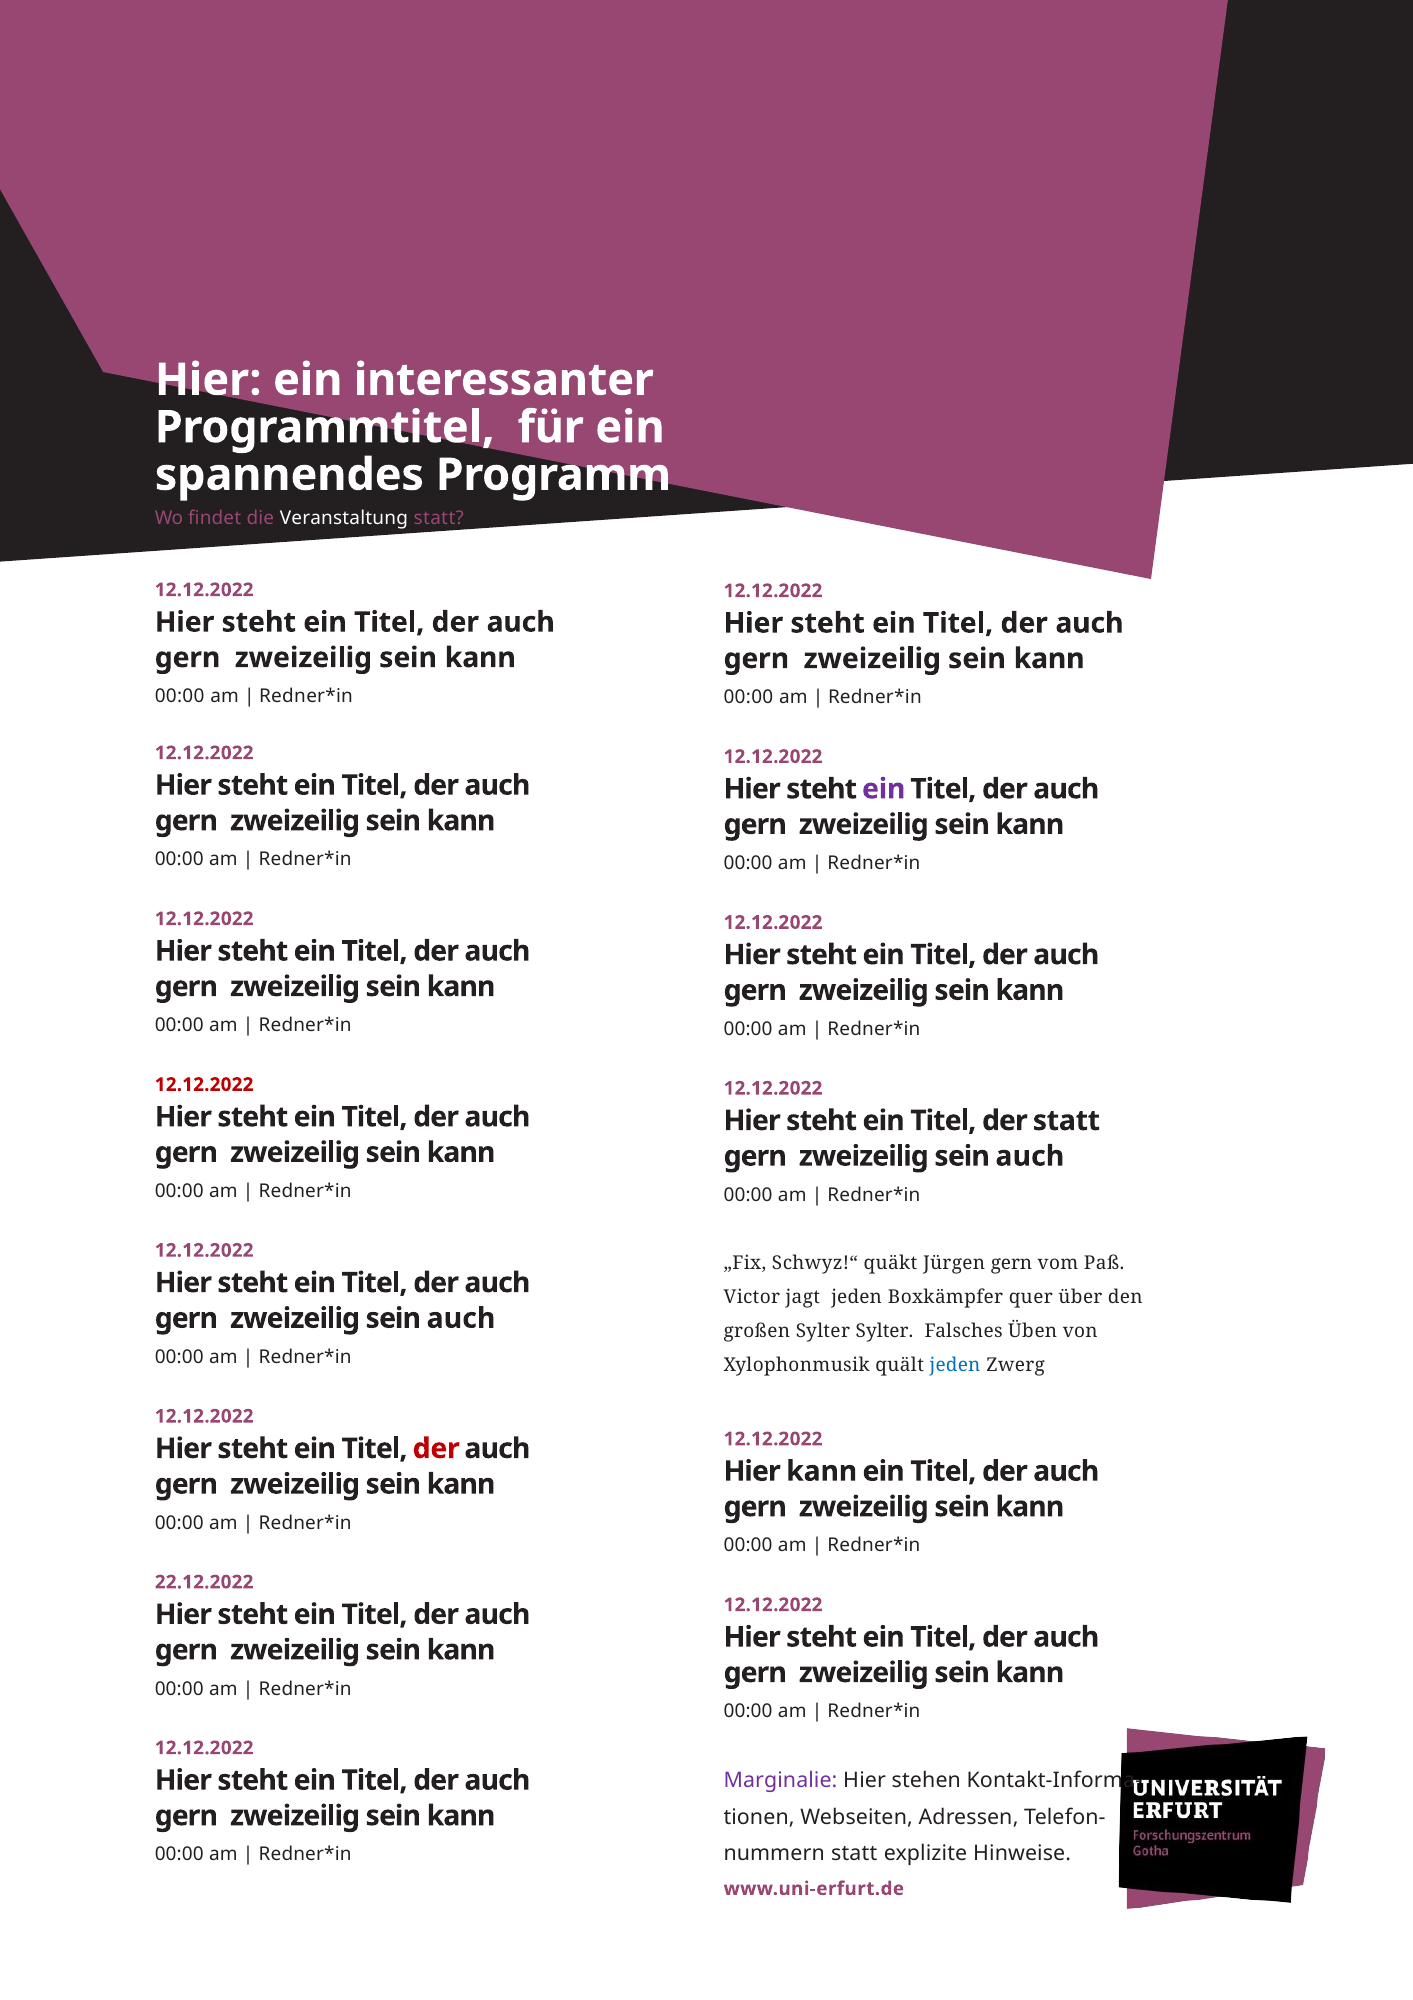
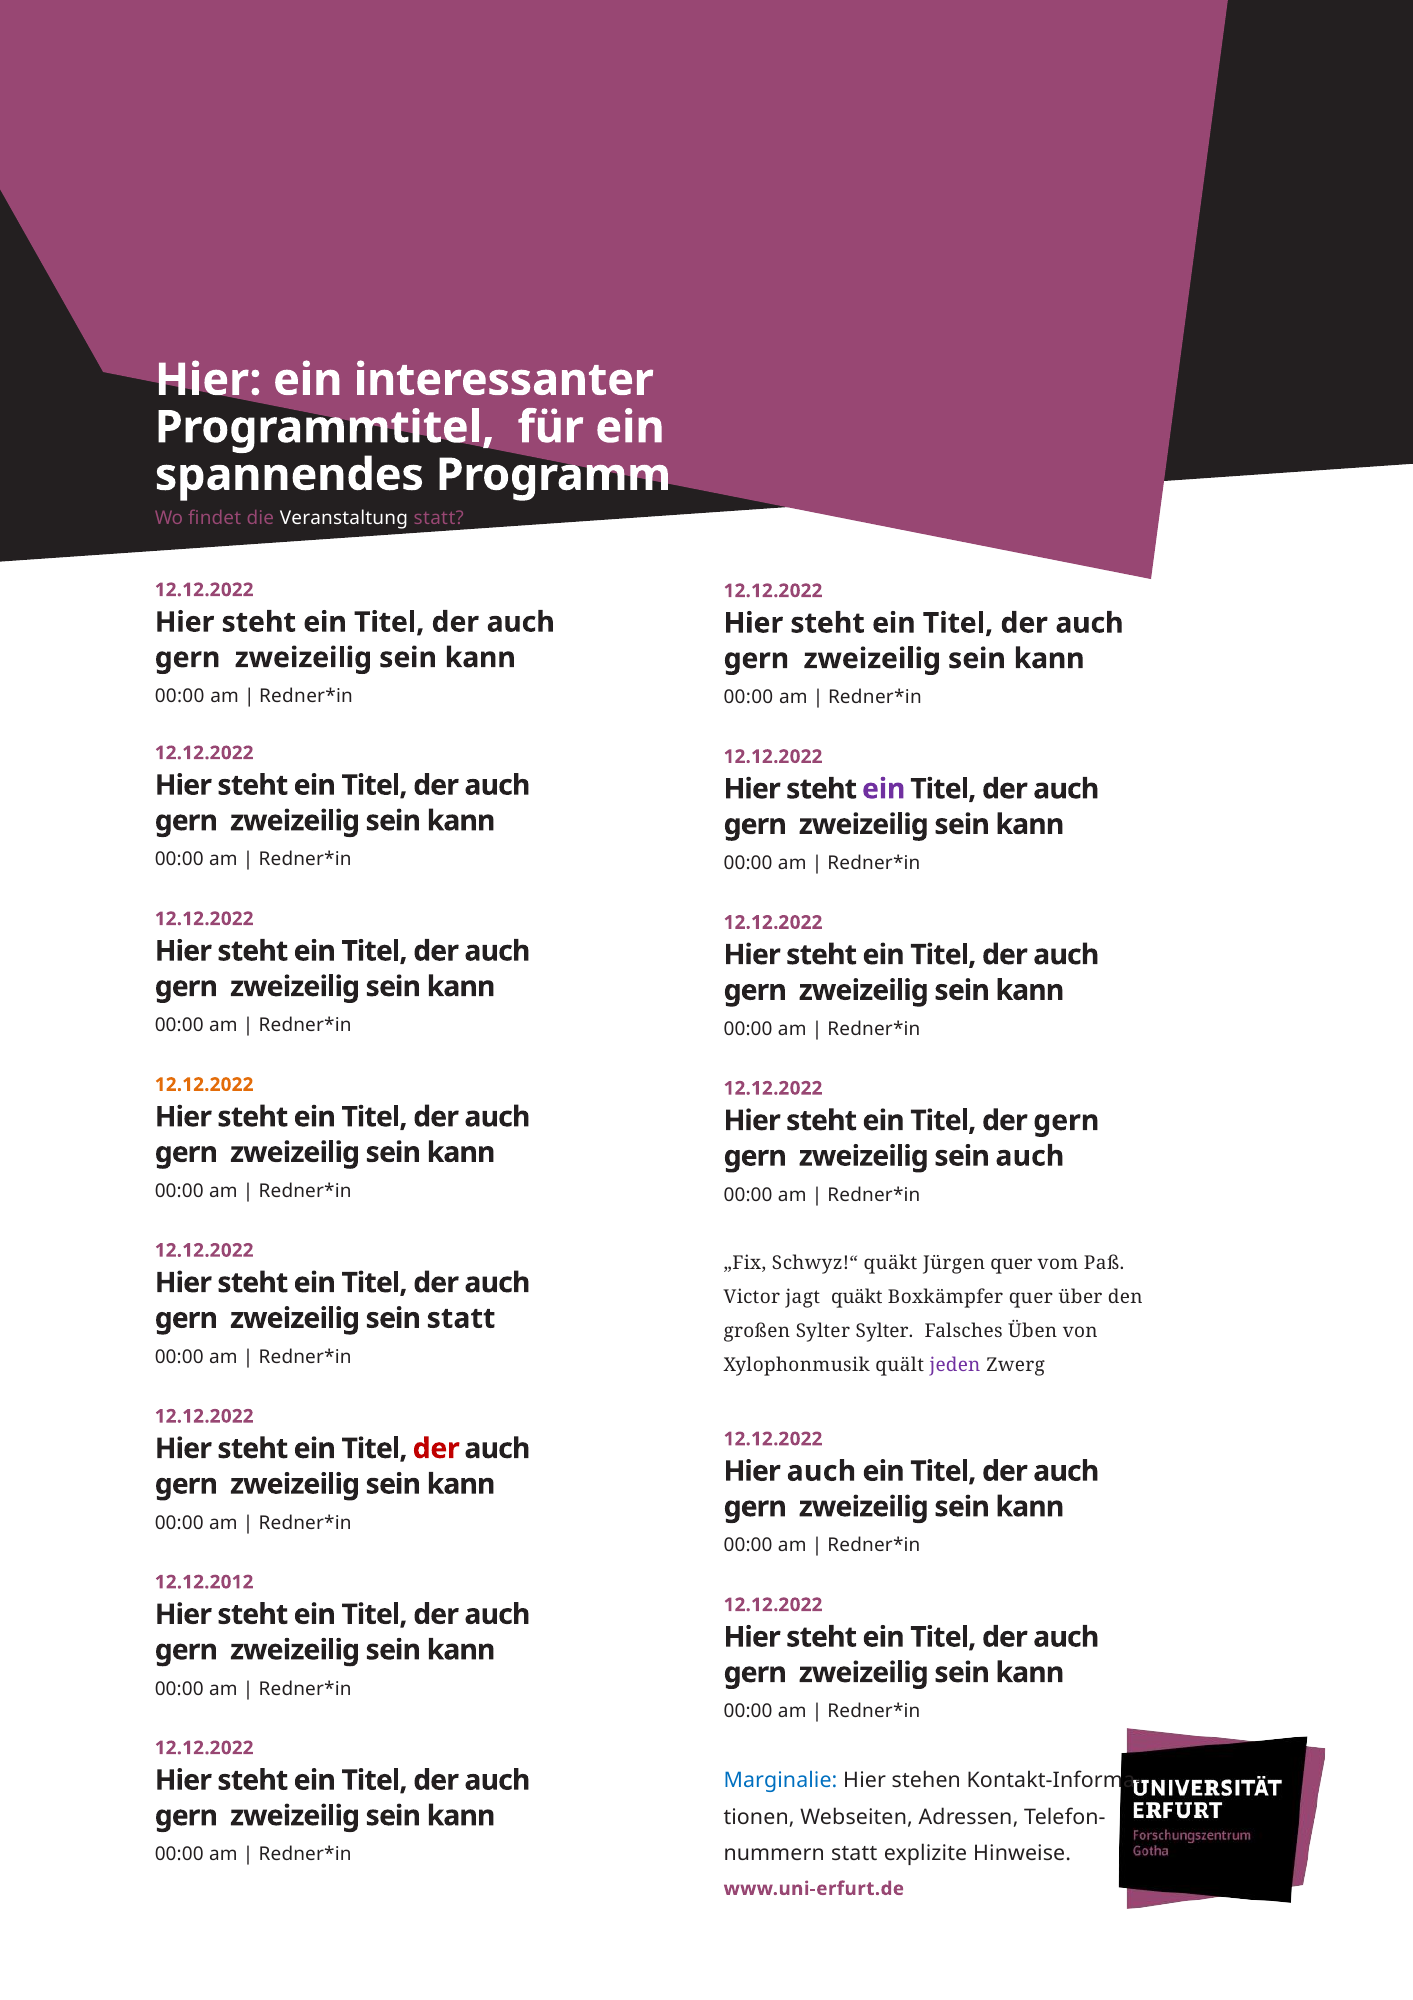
12.12.2022 colour: red -> orange (204, 1084)
der statt: statt -> gern (1066, 1120)
Jürgen gern: gern -> quer (1012, 1263)
jagt jeden: jeden -> quäkt (857, 1297)
auch: auch -> statt (461, 1318)
jeden colour: blue -> purple (955, 1365)
Hier kann: kann -> auch (821, 1471)
22.12.2022: 22.12.2022 -> 12.12.2012 (204, 1582)
Marginalie colour: purple -> blue (781, 1780)
